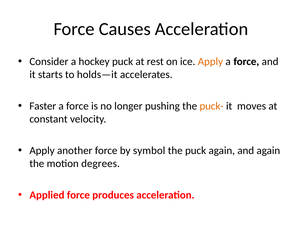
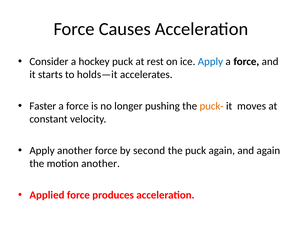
Apply colour: orange -> blue (210, 62)
symbol: symbol -> second (149, 151)
motion degrees: degrees -> another (101, 164)
